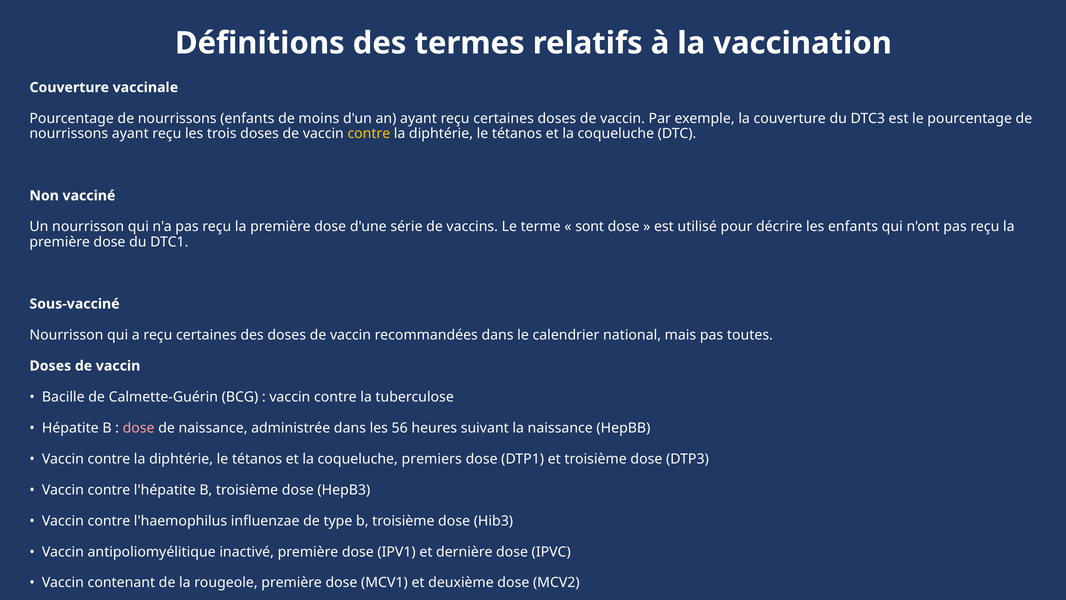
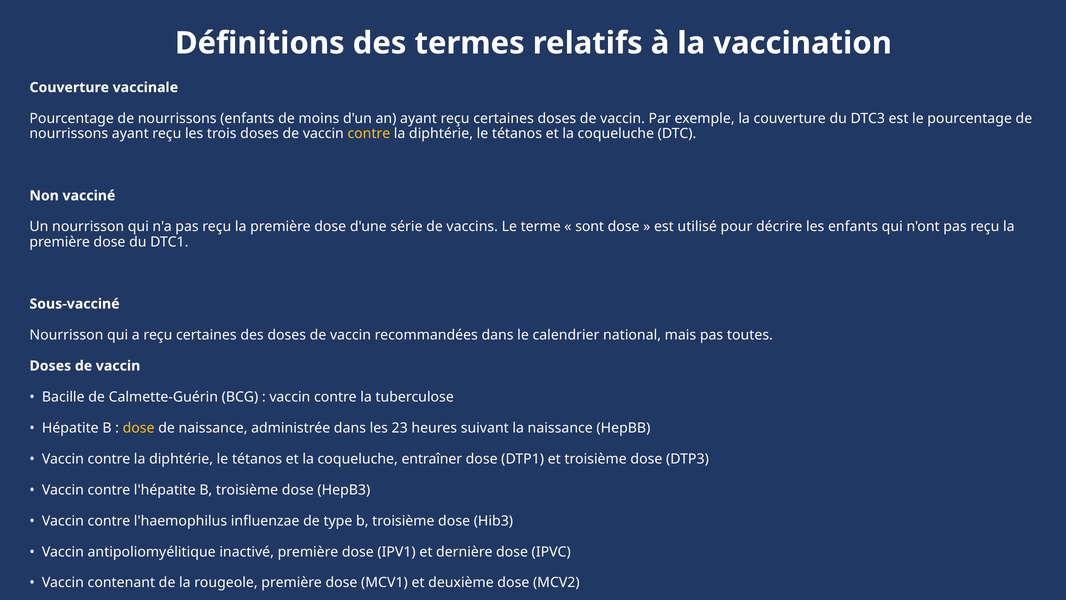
dose colour: pink -> yellow (139, 428)
56: 56 -> 23 (400, 428)
coqueluche premiers: premiers -> entraîner (432, 459)
